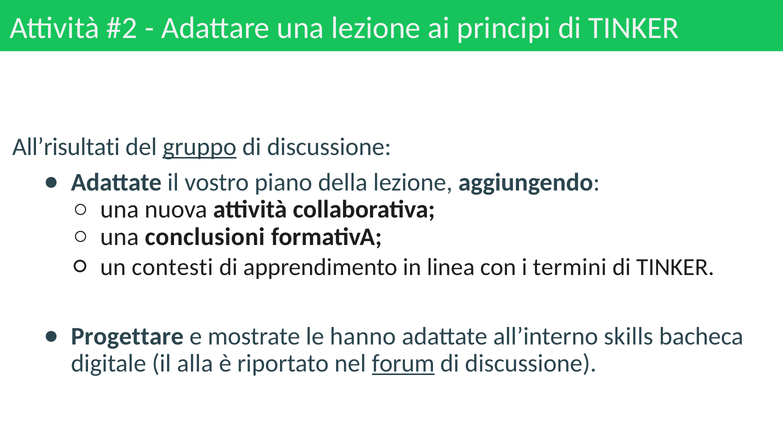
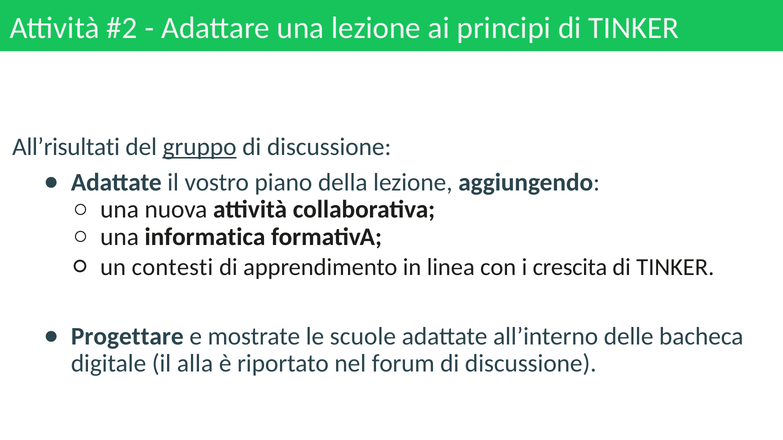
conclusioni: conclusioni -> informatica (205, 237)
termini: termini -> crescita (570, 267)
hanno: hanno -> scuole (363, 337)
skills: skills -> delle (629, 337)
forum underline: present -> none (403, 364)
